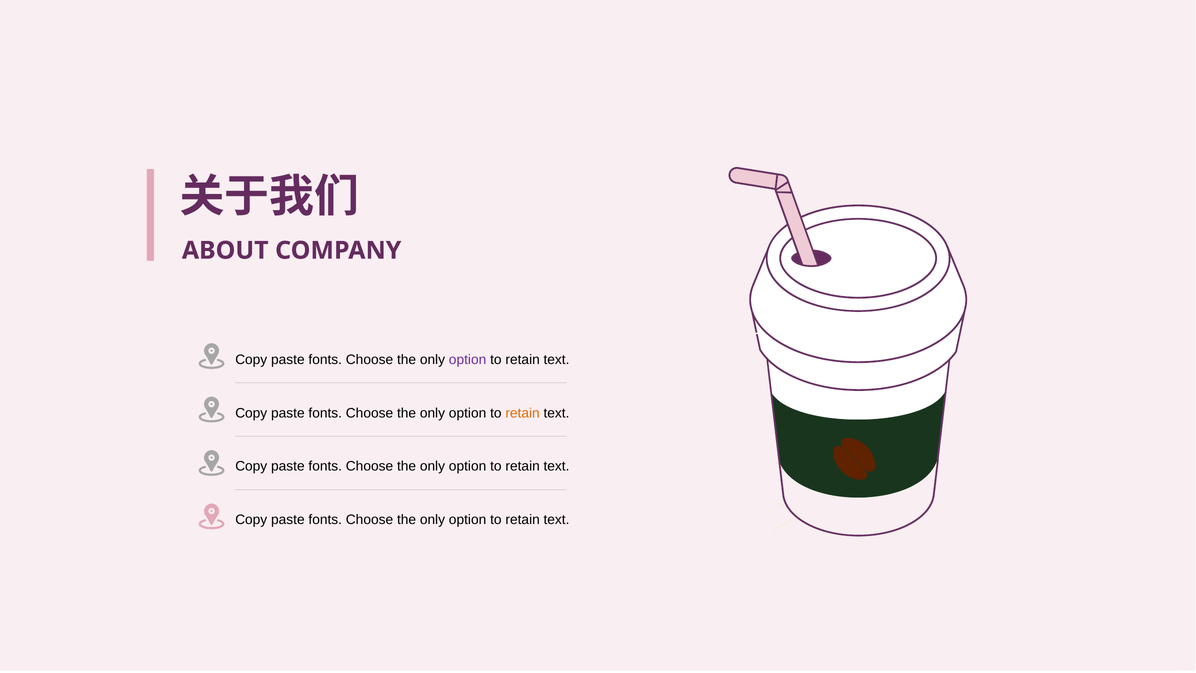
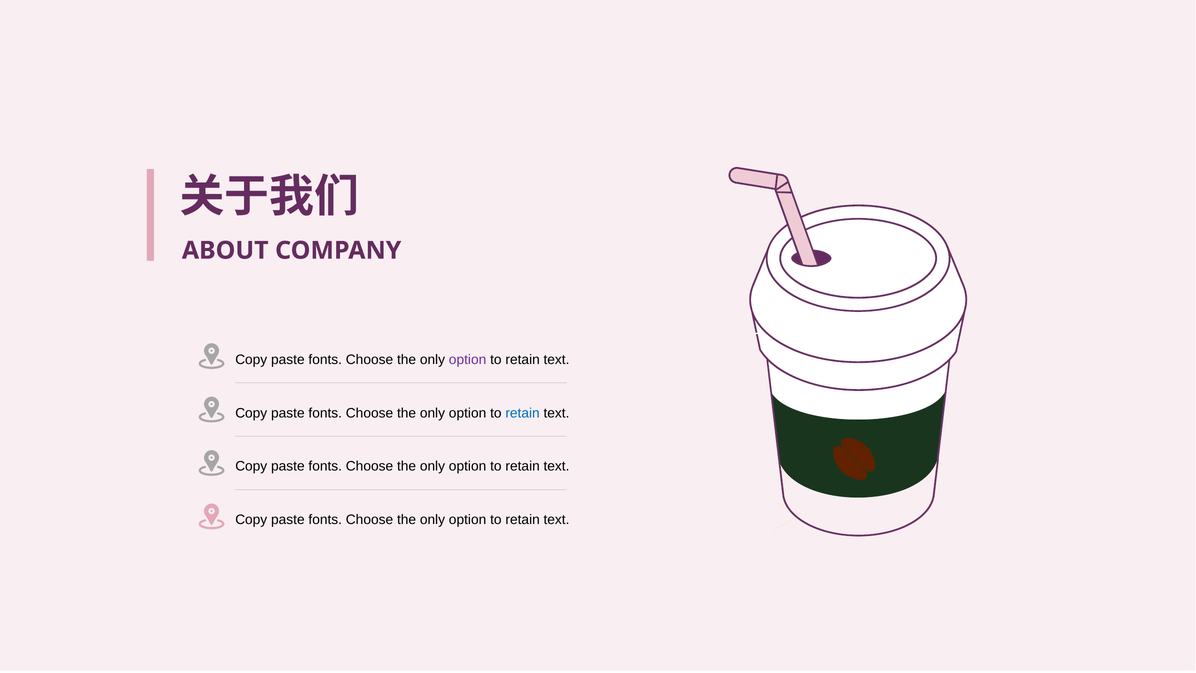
retain colour: orange -> blue (523, 413)
